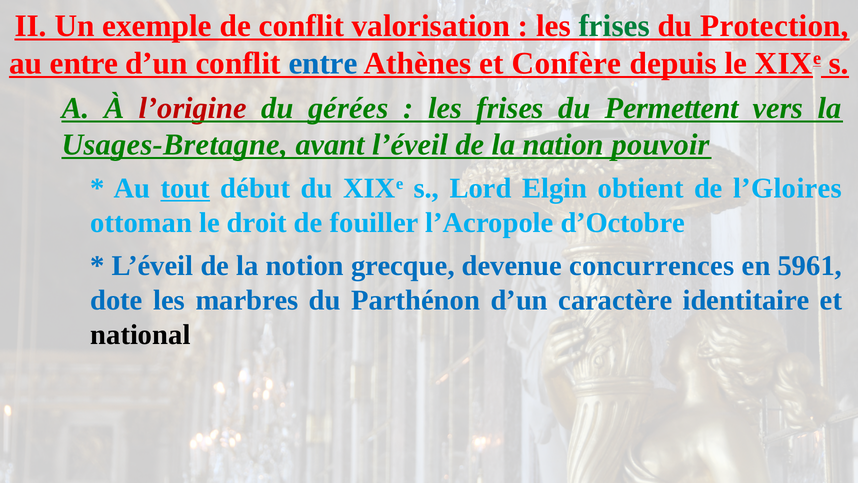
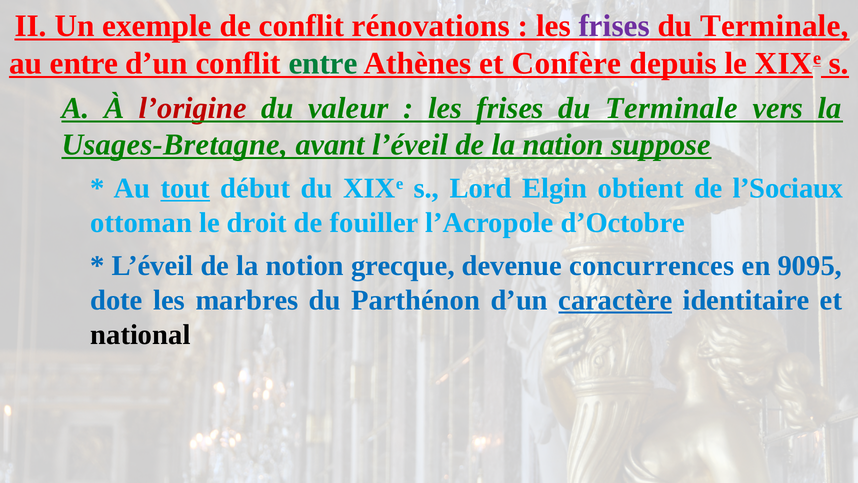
valorisation: valorisation -> rénovations (431, 26)
frises colour: green -> purple (614, 26)
Protection: Protection -> Terminale (774, 26)
entre colour: blue -> green (323, 63)
gérées: gérées -> valeur (348, 108)
Permettent: Permettent -> Terminale (672, 108)
pouvoir: pouvoir -> suppose (661, 144)
l’Gloires: l’Gloires -> l’Sociaux (788, 188)
5961: 5961 -> 9095 (810, 266)
caractère underline: none -> present (615, 300)
